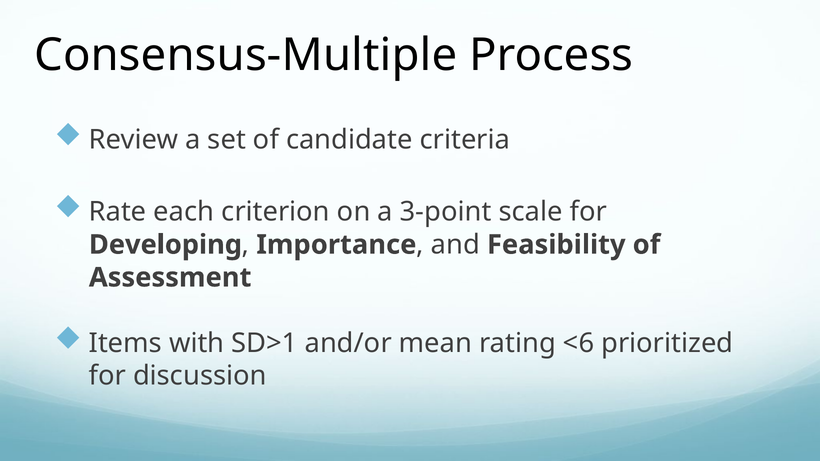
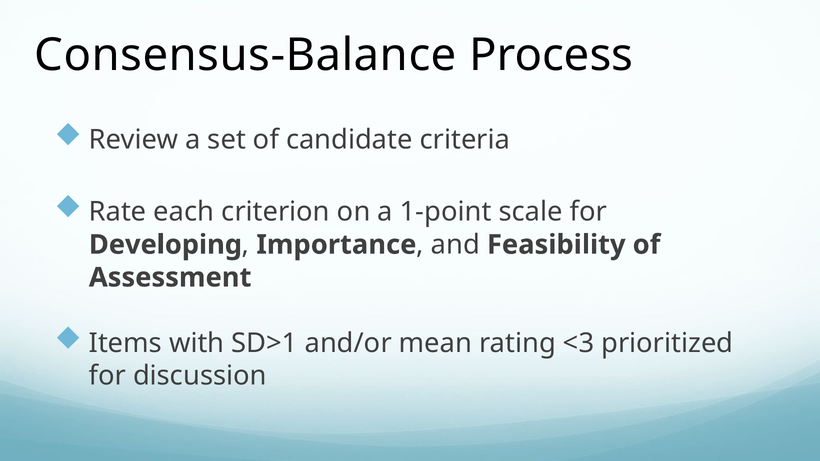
Consensus-Multiple: Consensus-Multiple -> Consensus-Balance (246, 55)
3-point: 3-point -> 1-point (446, 212)
<6: <6 -> <3 (579, 343)
